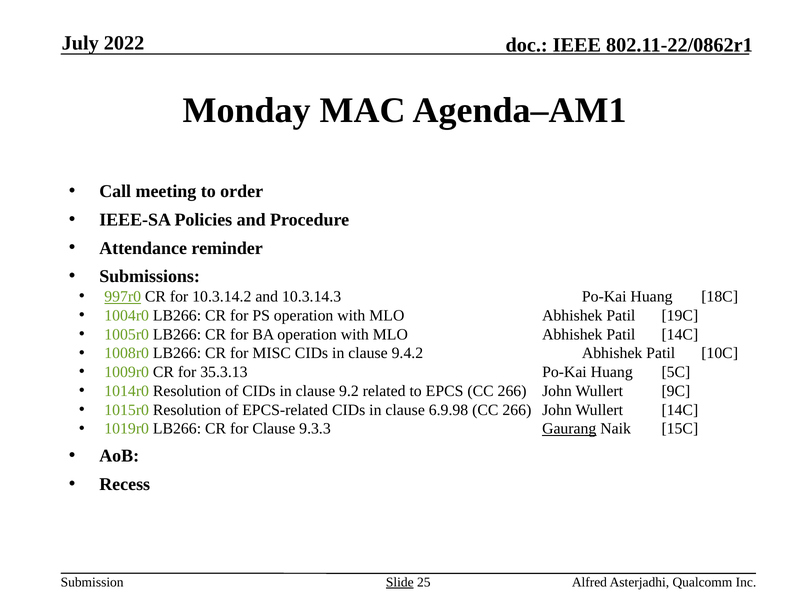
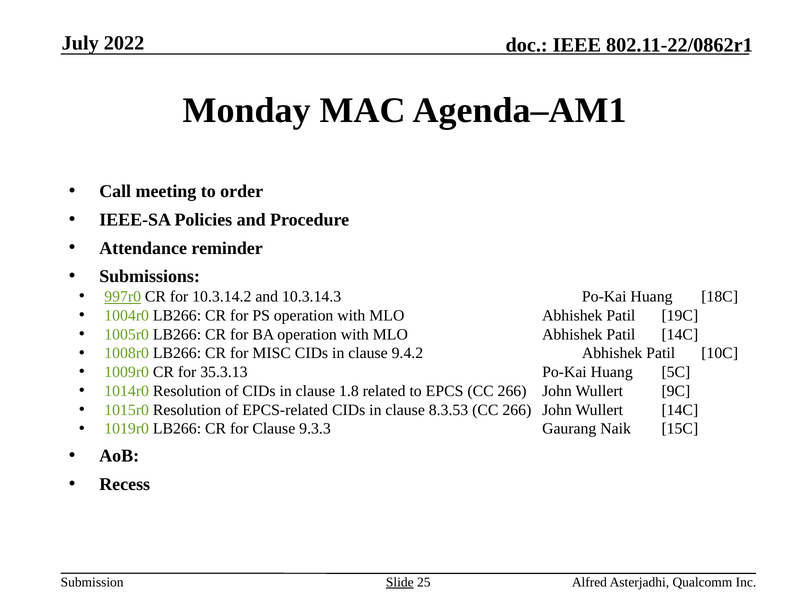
9.2: 9.2 -> 1.8 (349, 391)
6.9.98: 6.9.98 -> 8.3.53 (449, 410)
Gaurang underline: present -> none (569, 429)
